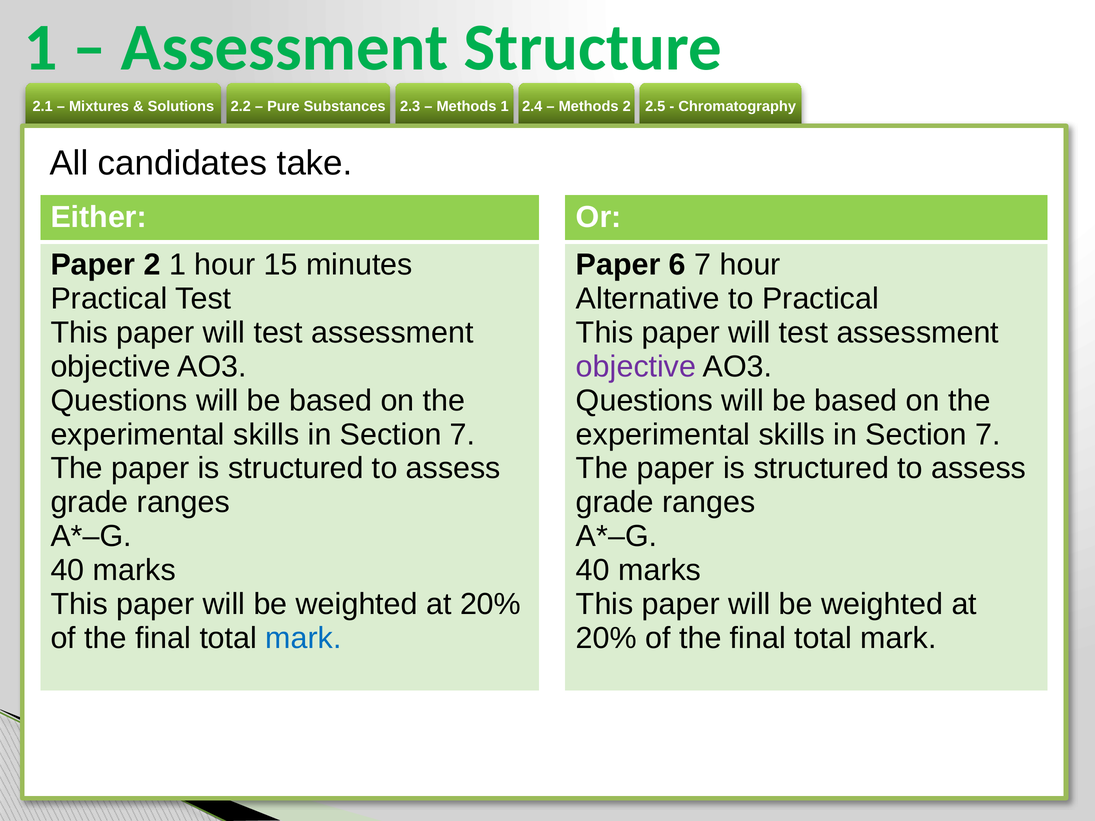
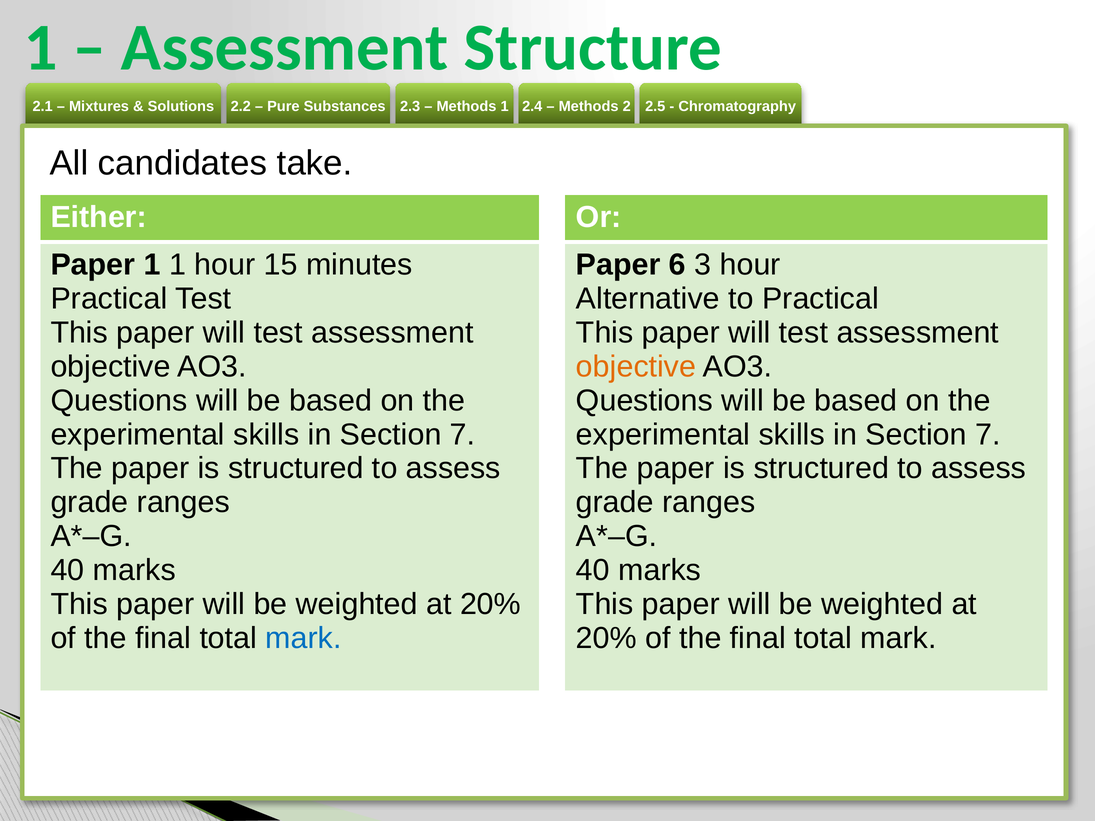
Paper 2: 2 -> 1 (152, 265)
6 7: 7 -> 3 (703, 265)
objective colour: purple -> orange (636, 367)
